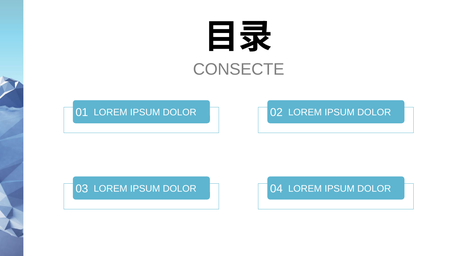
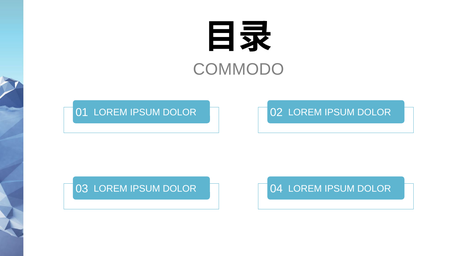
CONSECTE: CONSECTE -> COMMODO (238, 69)
